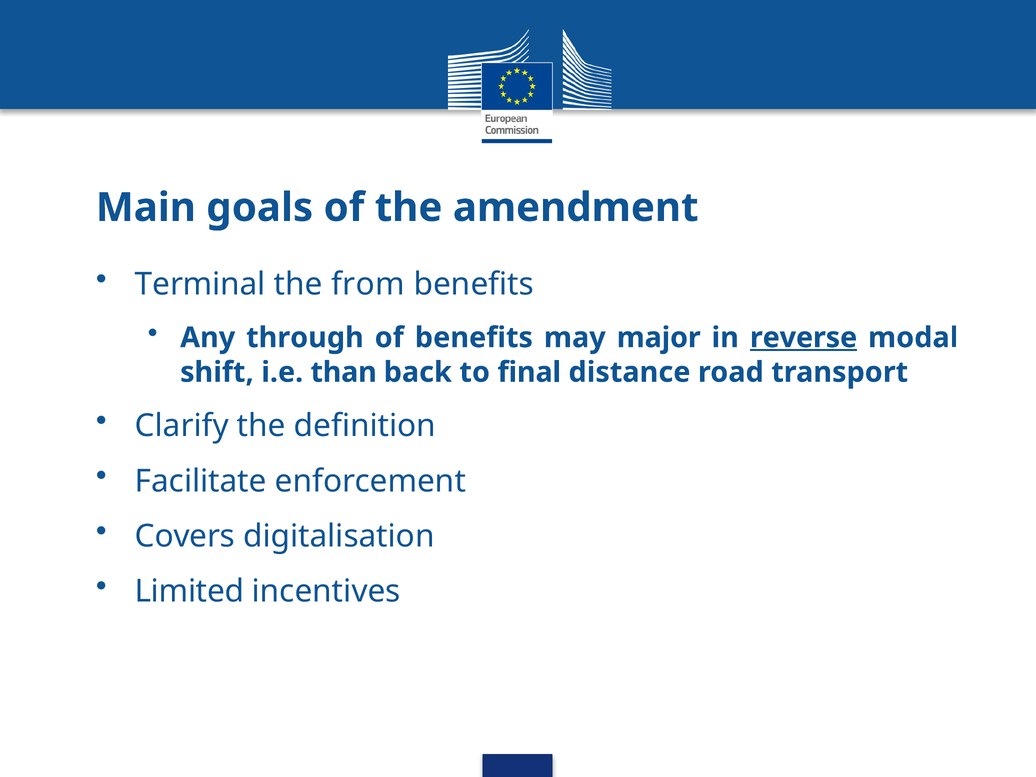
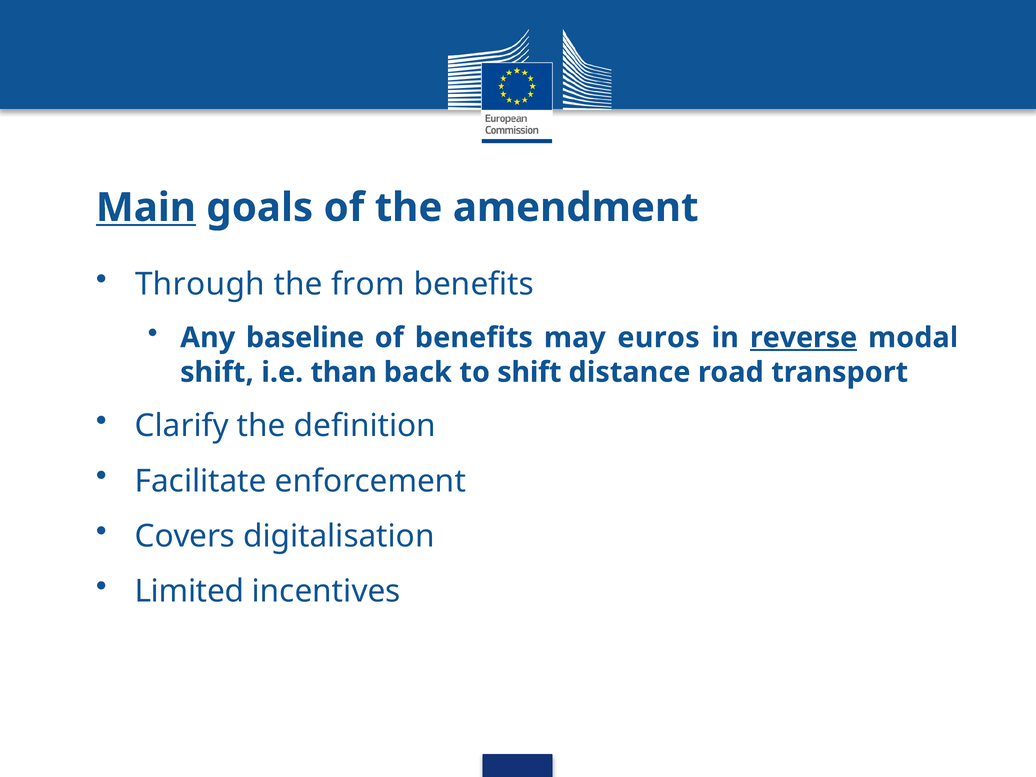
Main underline: none -> present (146, 208)
Terminal: Terminal -> Through (200, 284)
through: through -> baseline (305, 338)
major: major -> euros (658, 338)
to final: final -> shift (529, 372)
